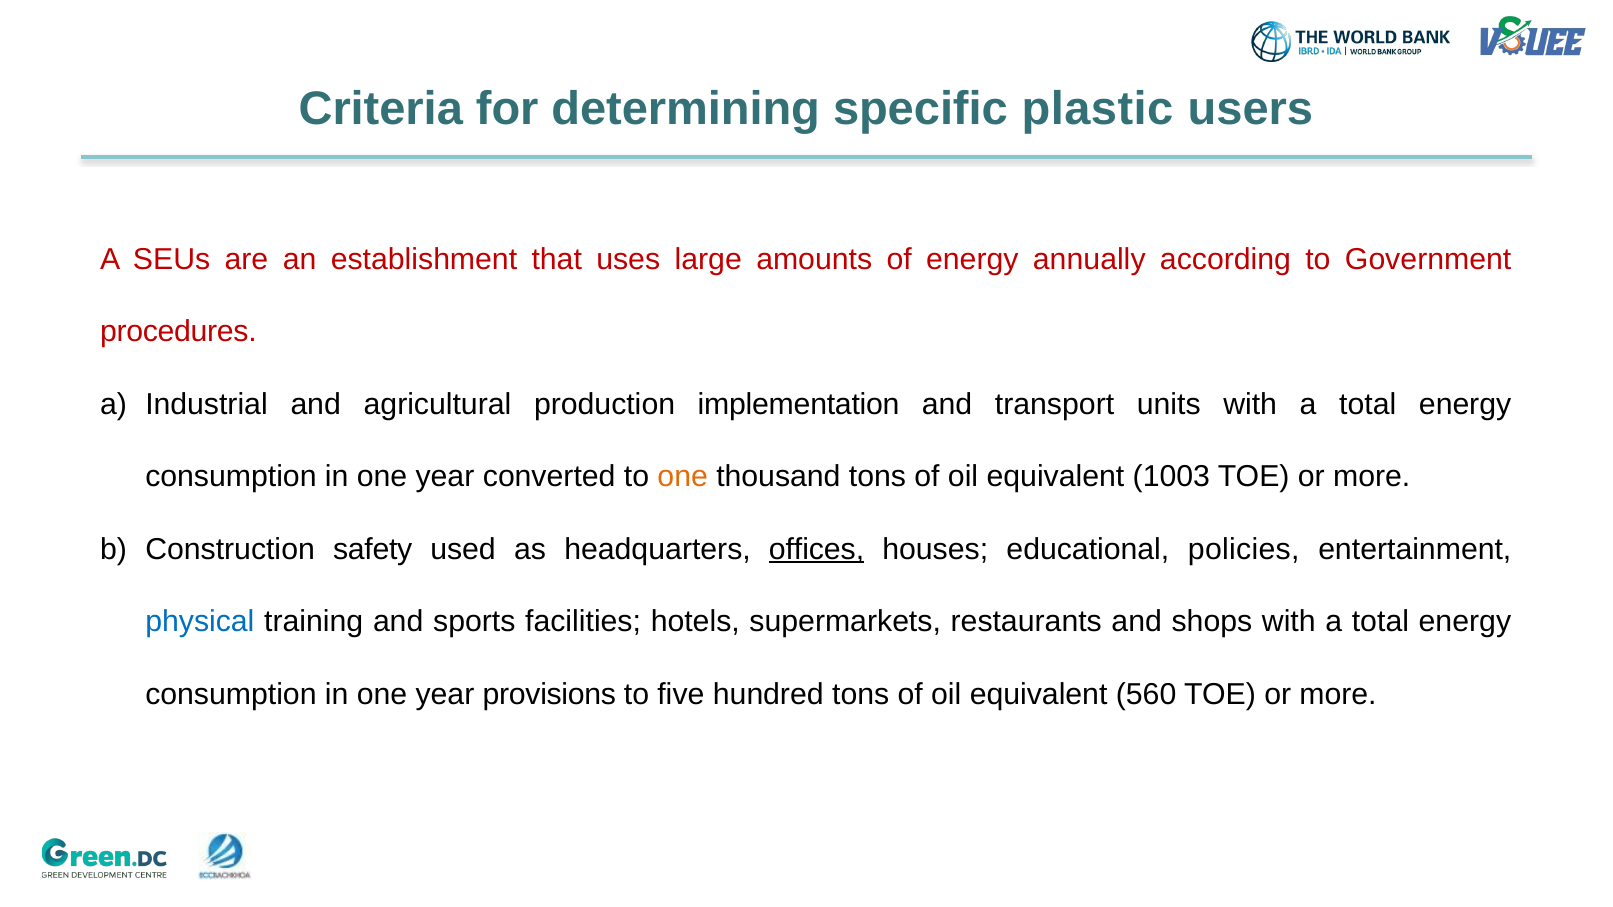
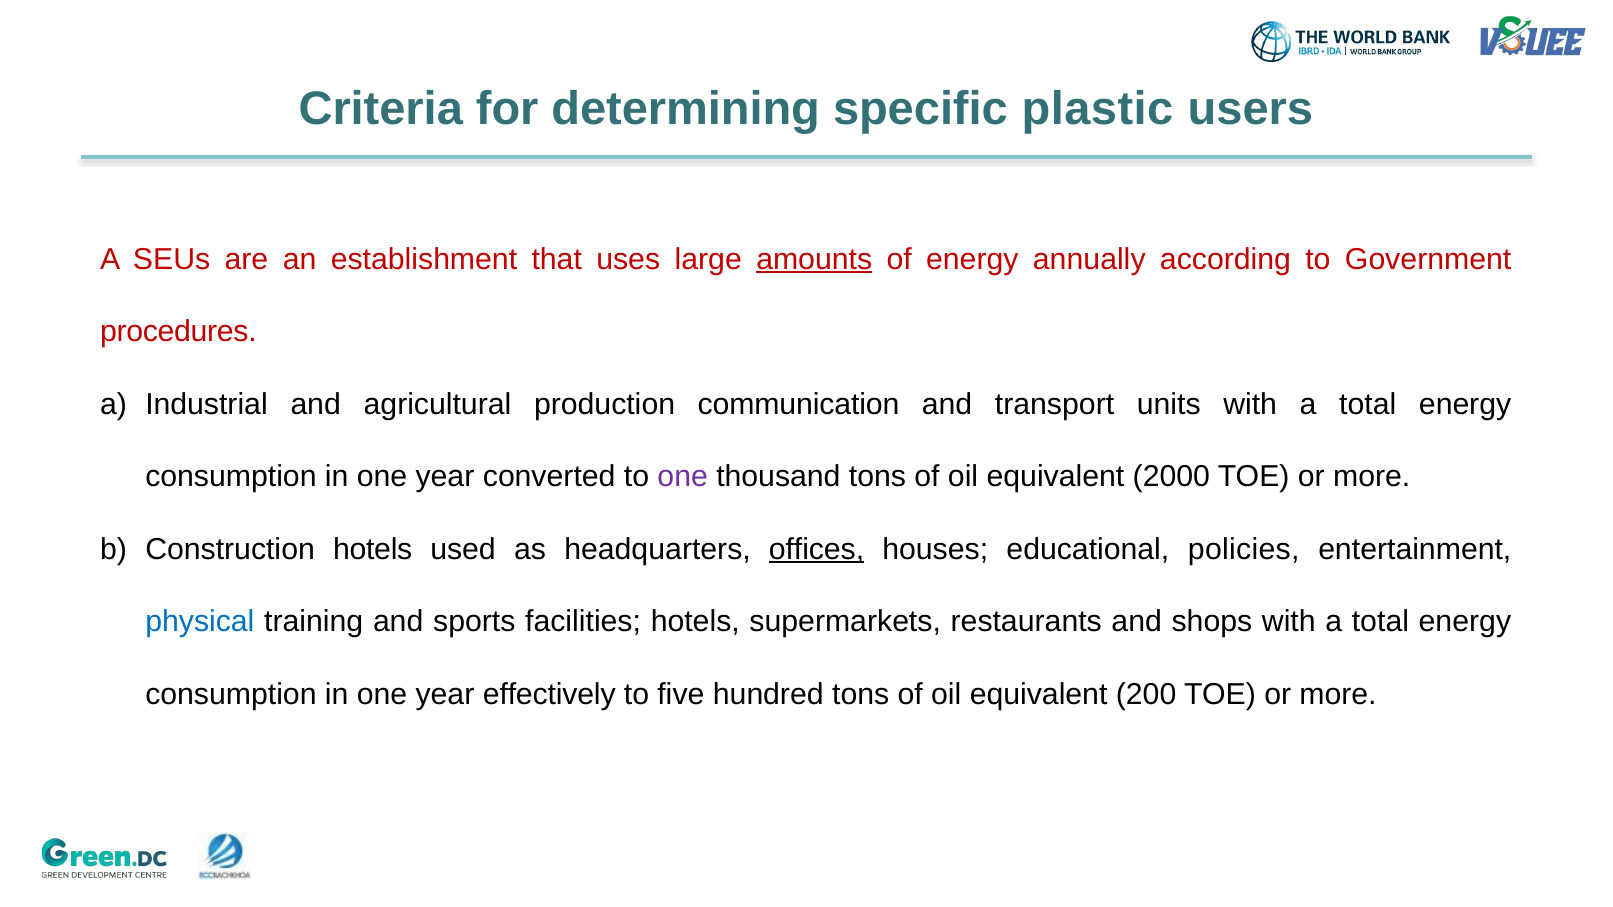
amounts underline: none -> present (814, 259)
implementation: implementation -> communication (799, 404)
one colour: orange -> purple (683, 477)
1003: 1003 -> 2000 (1171, 477)
Construction safety: safety -> hotels (373, 550)
provisions: provisions -> effectively (549, 695)
560: 560 -> 200 (1146, 695)
